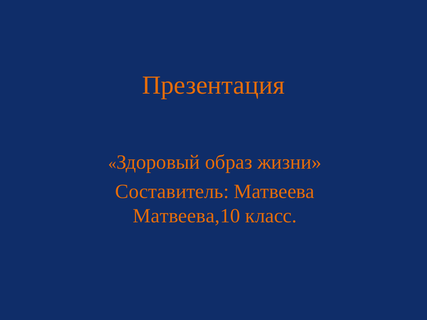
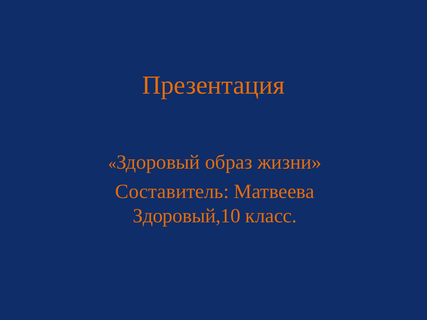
Матвеева,10: Матвеева,10 -> Здоровый,10 (187, 216)
